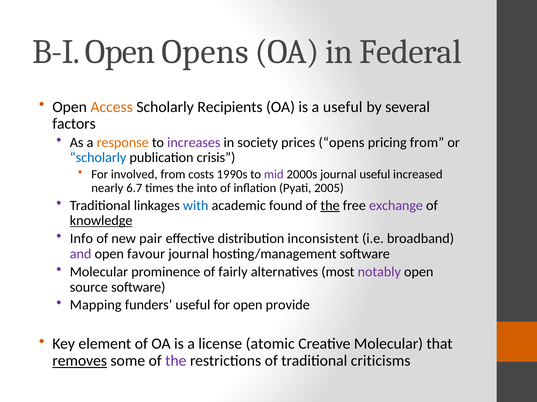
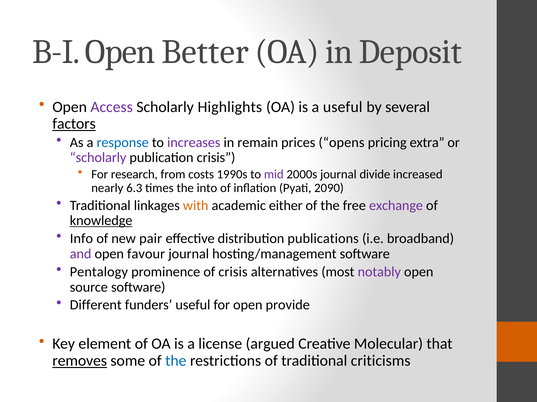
Open Opens: Opens -> Better (205, 52)
Federal: Federal -> Deposit (410, 52)
Access colour: orange -> purple (112, 107)
Recipients: Recipients -> Highlights (230, 107)
factors underline: none -> present (74, 124)
response colour: orange -> blue (123, 143)
society: society -> remain (258, 143)
pricing from: from -> extra (427, 143)
scholarly colour: blue -> purple (98, 158)
involved: involved -> research (134, 175)
journal useful: useful -> divide (375, 175)
6.7: 6.7 -> 6.3 (134, 188)
2005: 2005 -> 2090 (329, 188)
with colour: blue -> orange (196, 206)
found: found -> either (286, 206)
the underline: present -> none (330, 206)
inconsistent: inconsistent -> publications (323, 239)
Molecular: Molecular -> Pentalogy (99, 272)
of fairly: fairly -> crisis (233, 272)
Mapping: Mapping -> Different (96, 306)
atomic: atomic -> argued (270, 344)
the colour: purple -> blue (176, 361)
